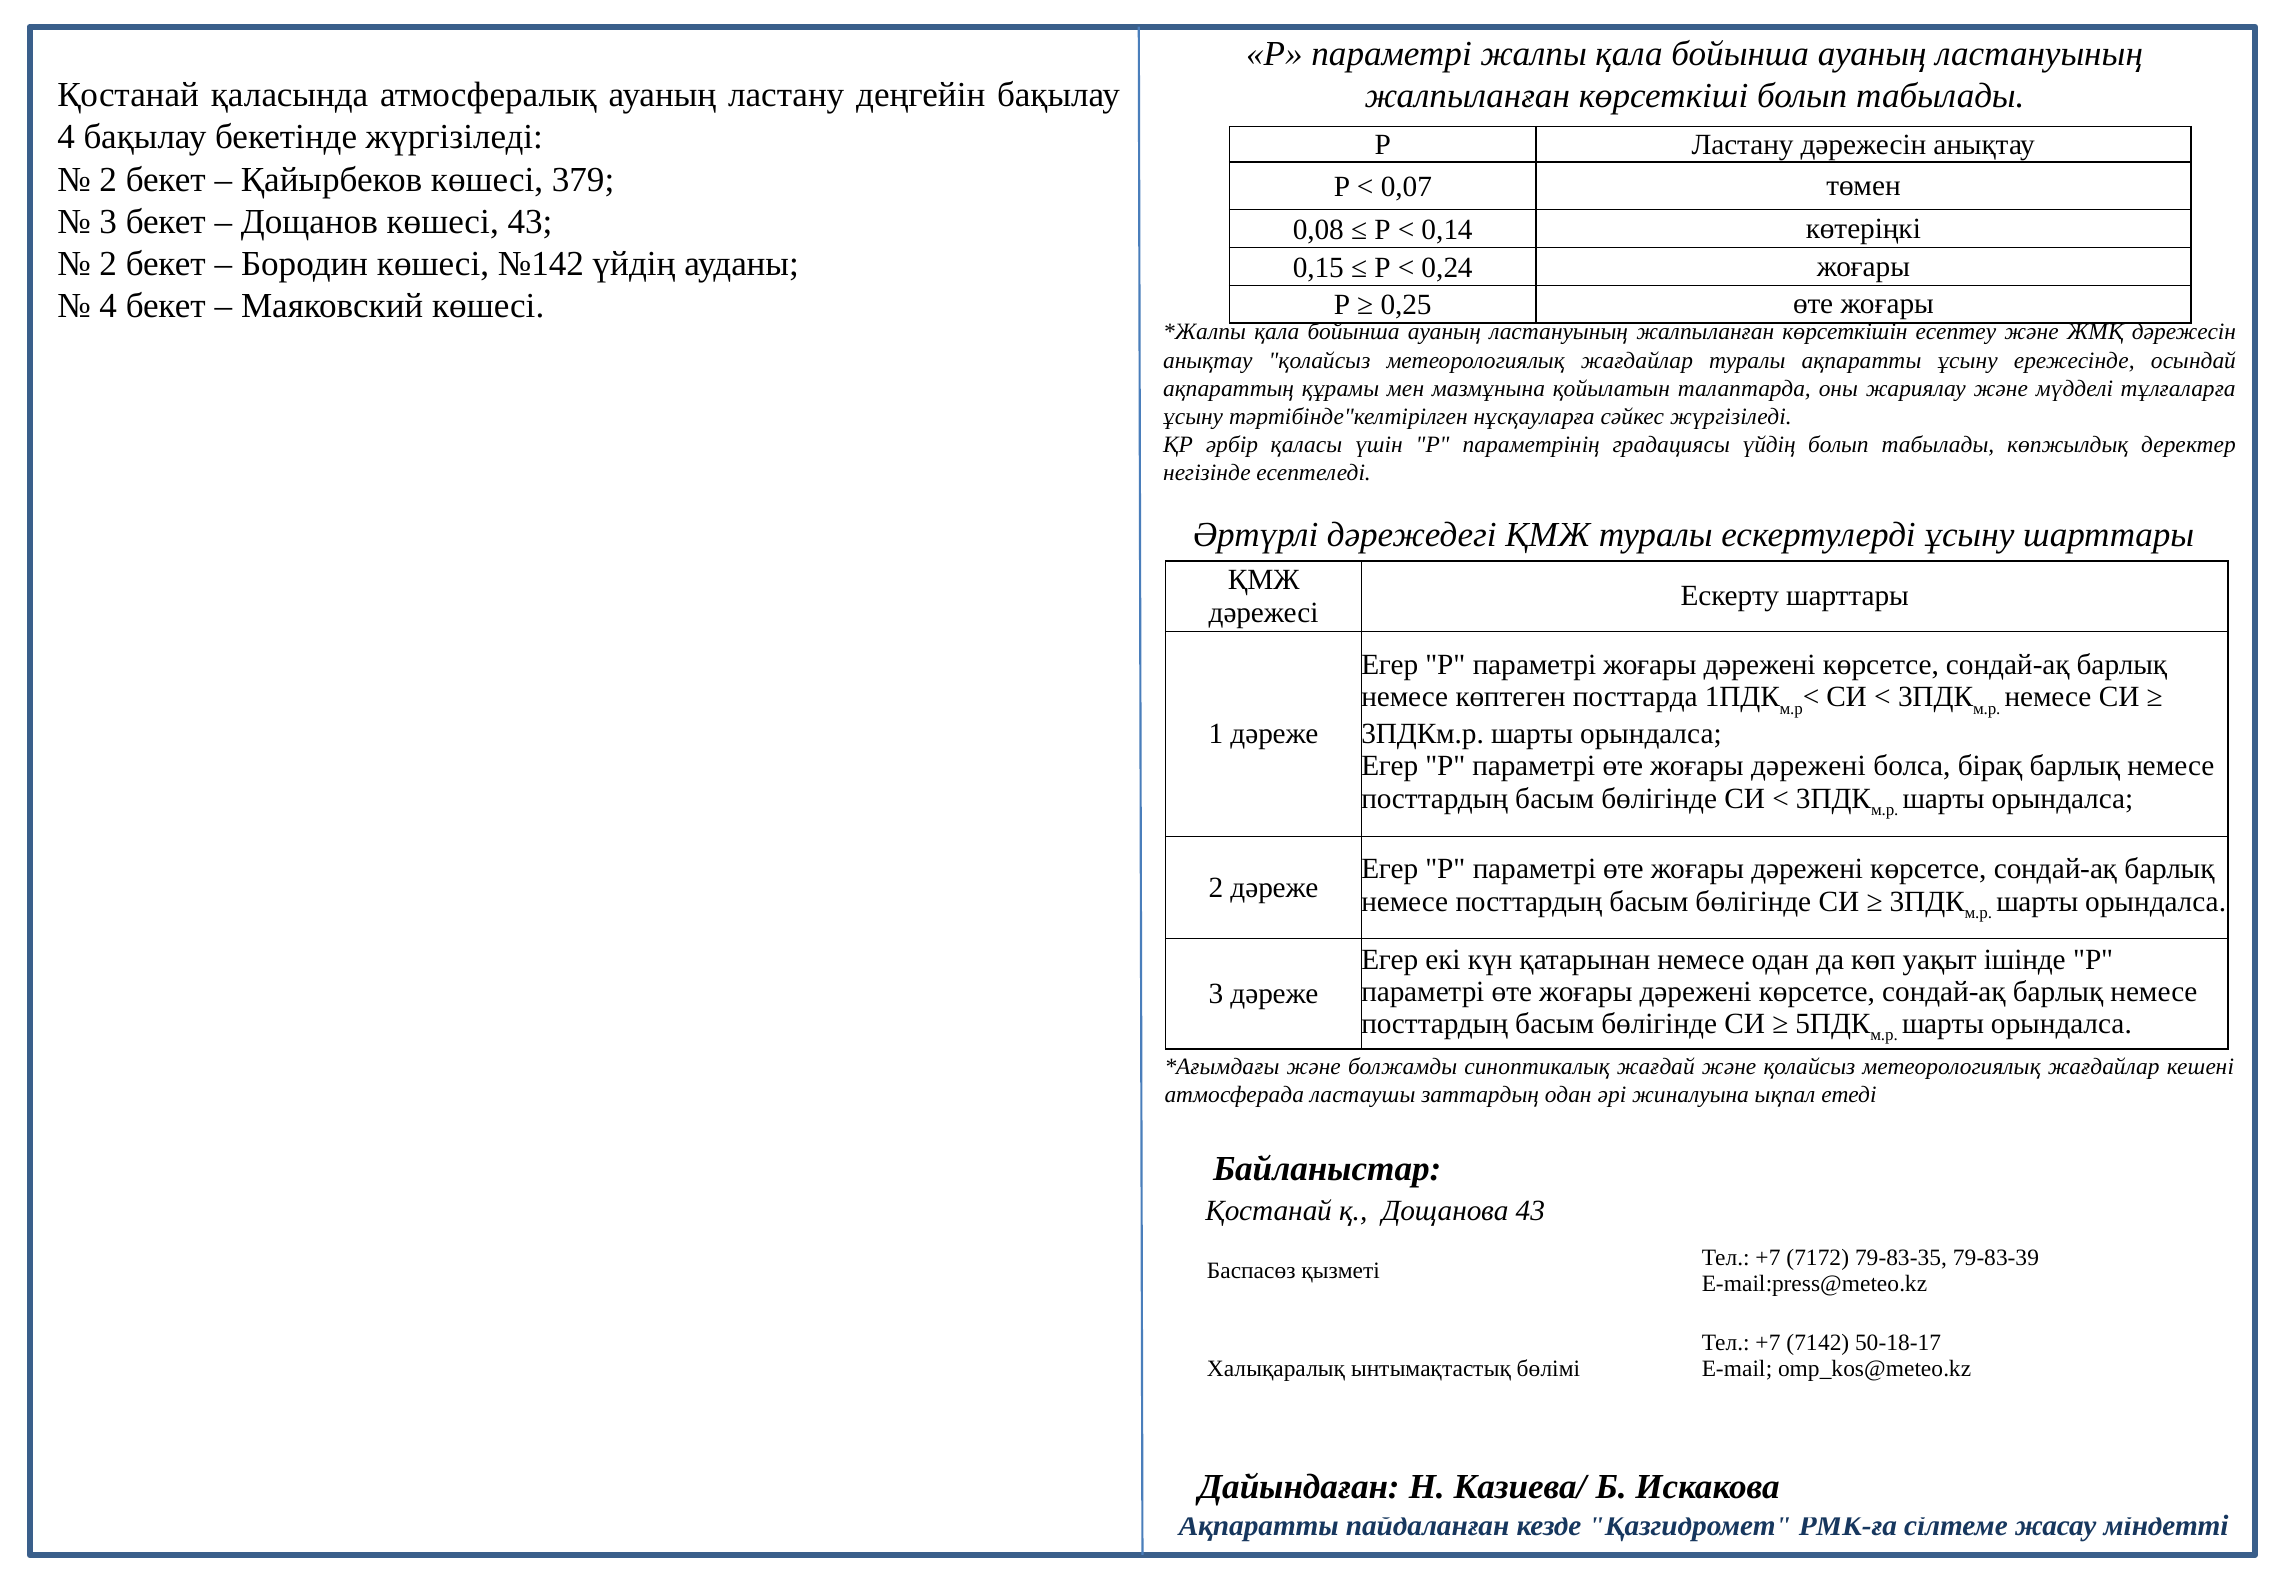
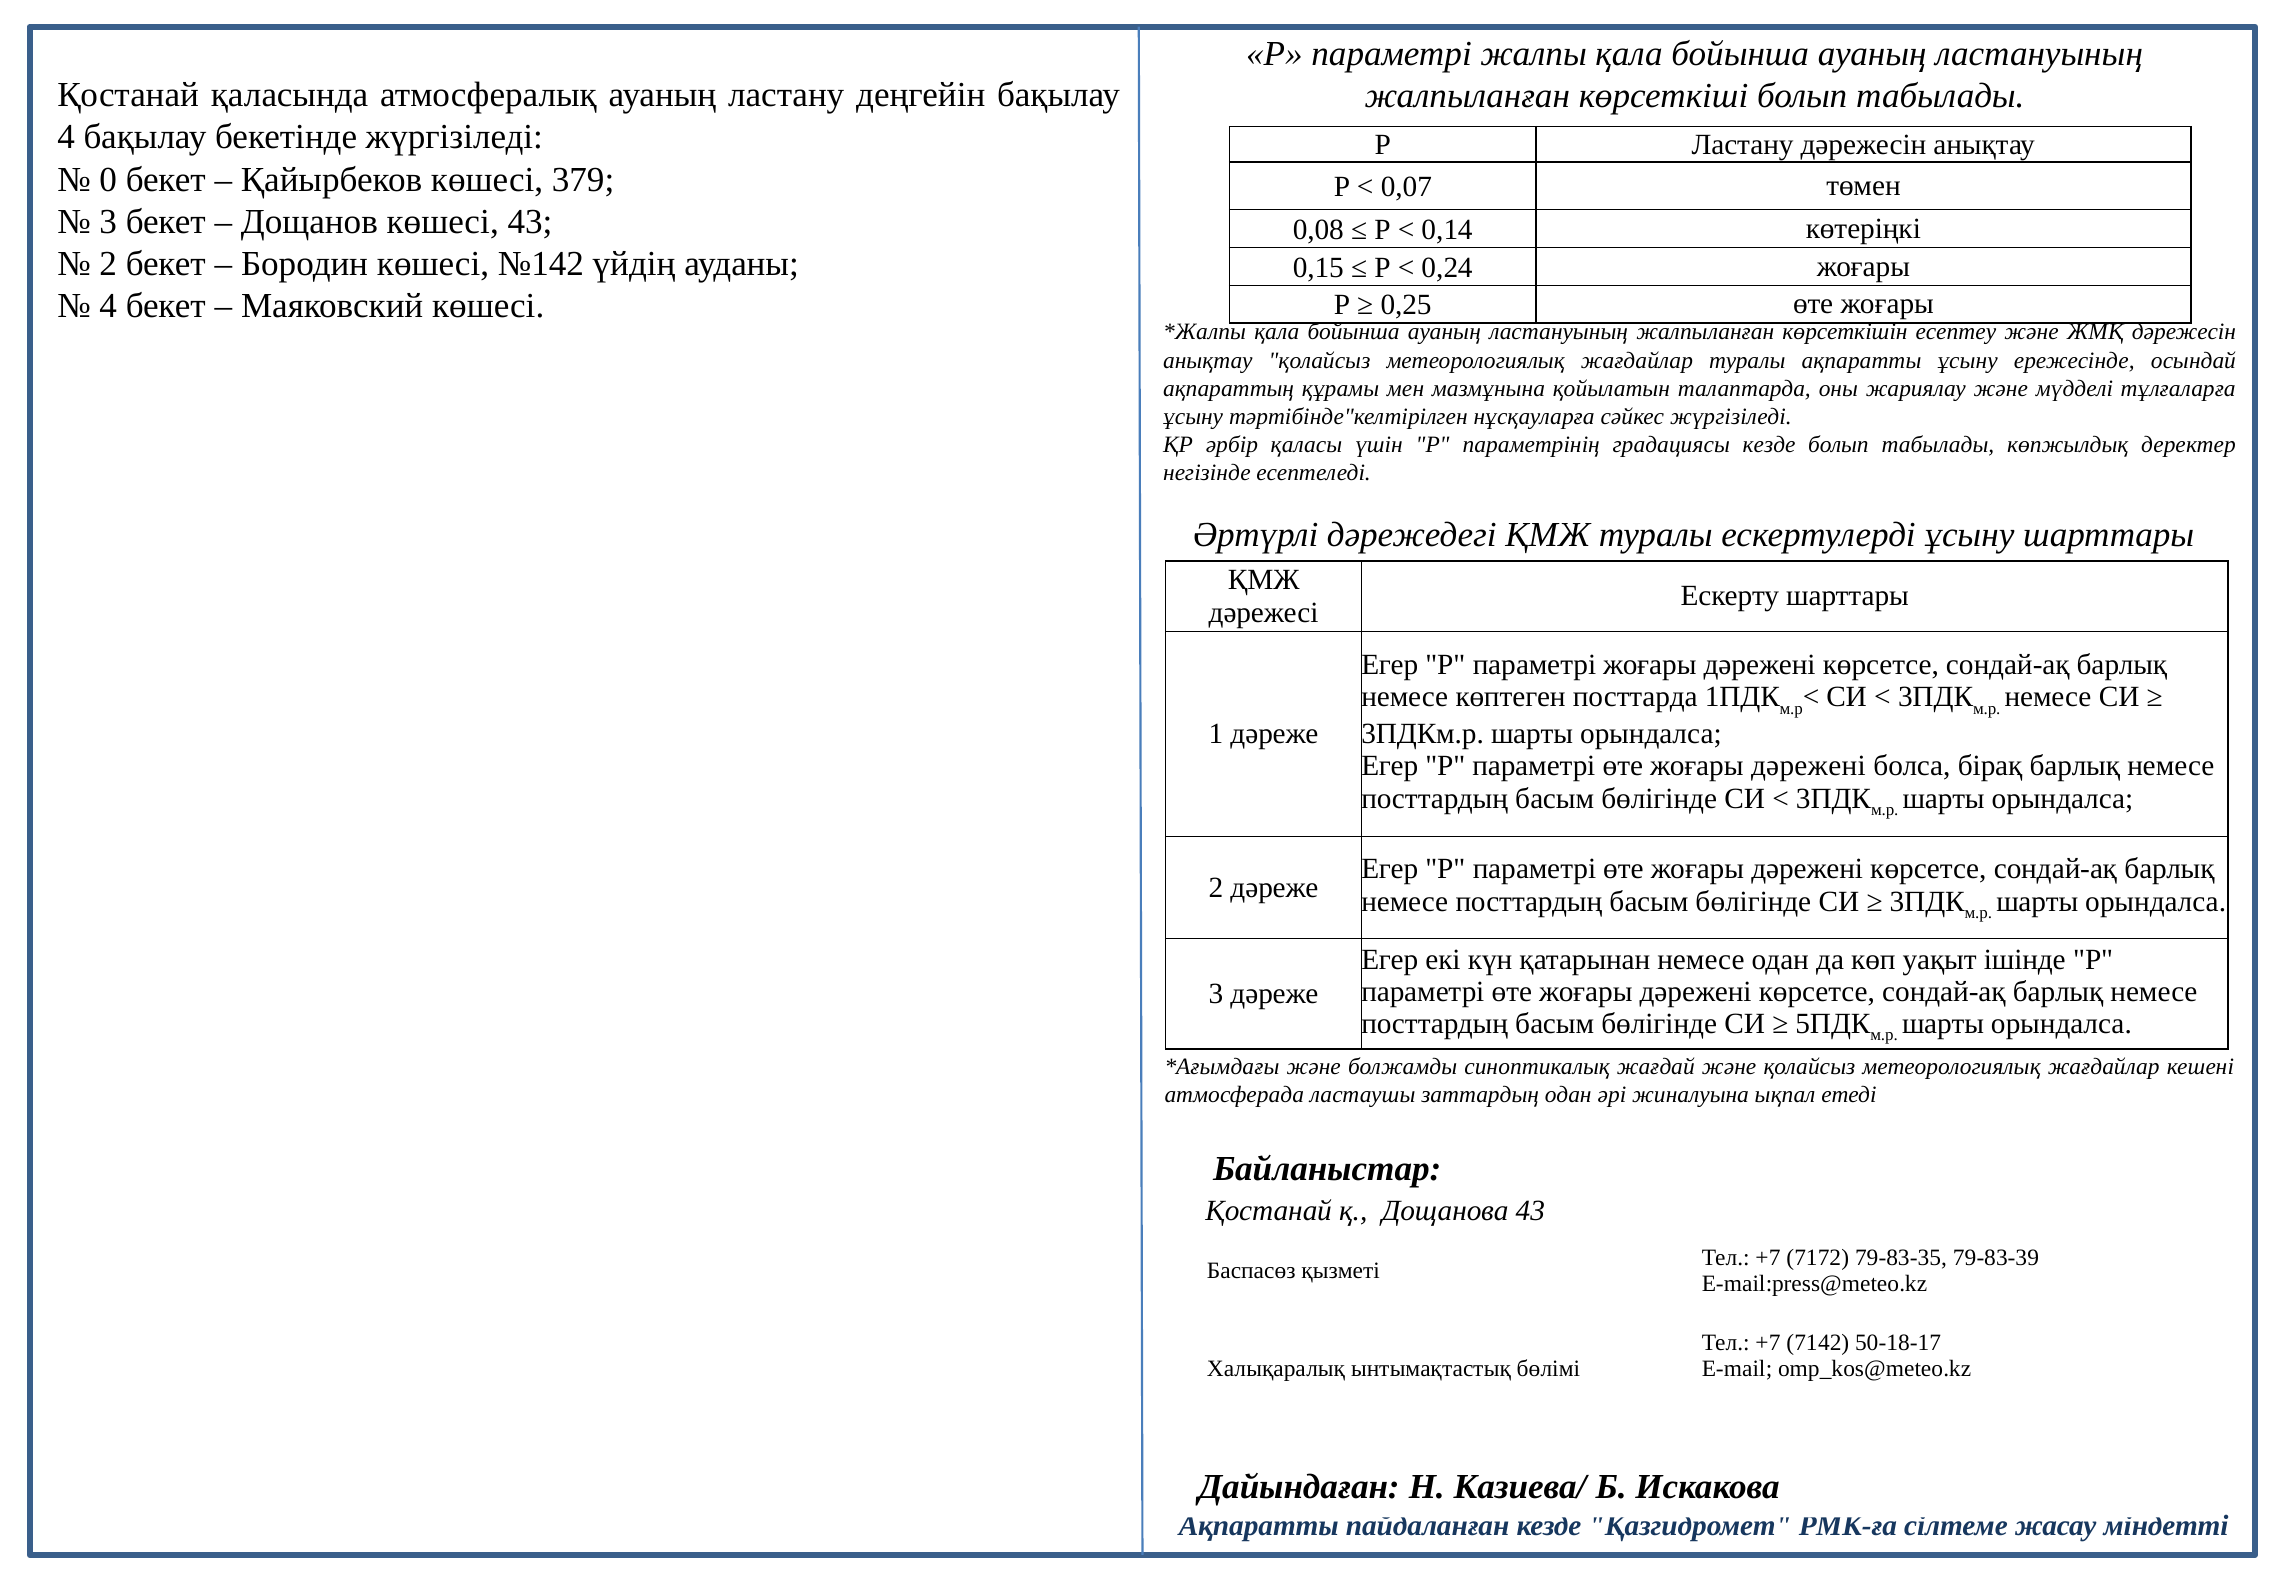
2: 2 -> 0 (108, 179)
градациясы үйдің: үйдің -> кезде (1769, 445)
